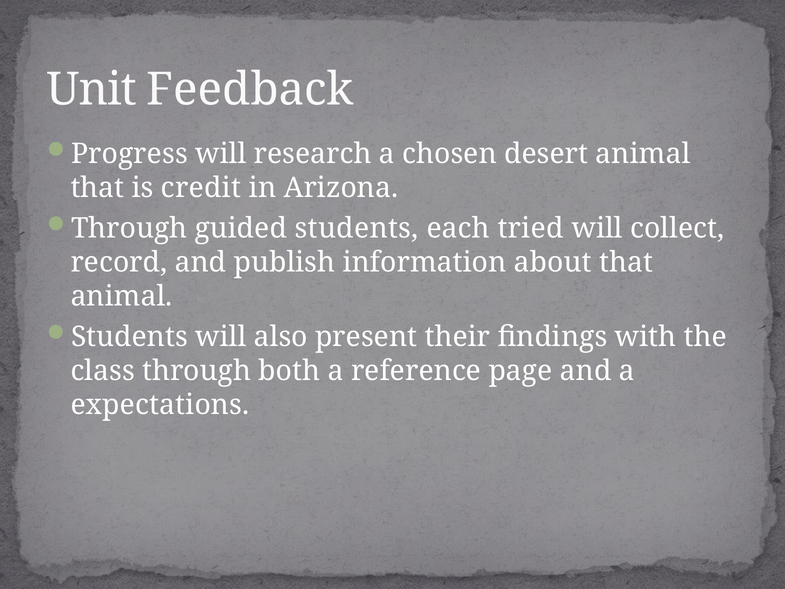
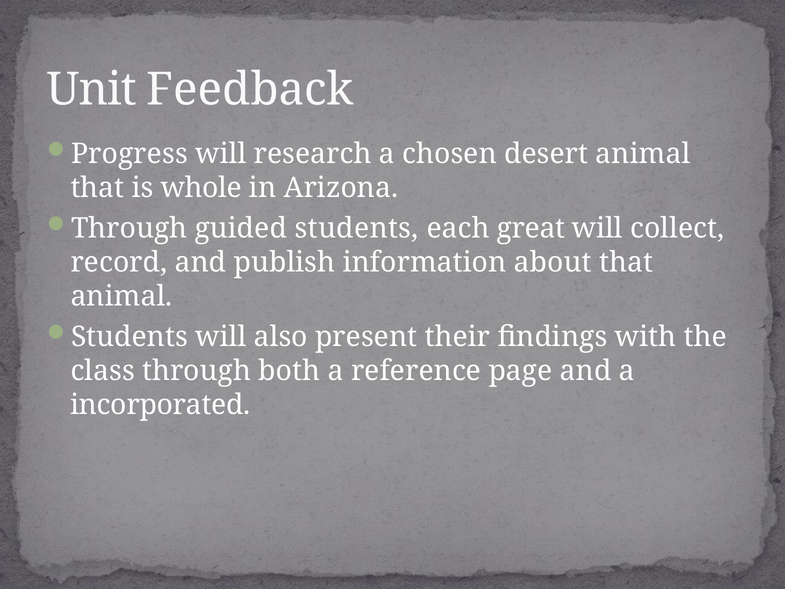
credit: credit -> whole (201, 188)
tried: tried -> great (531, 228)
expectations: expectations -> incorporated (160, 405)
